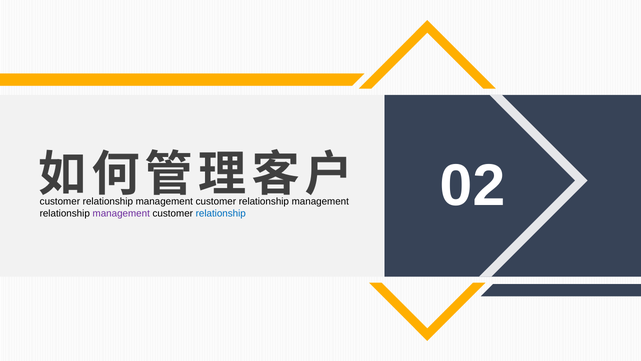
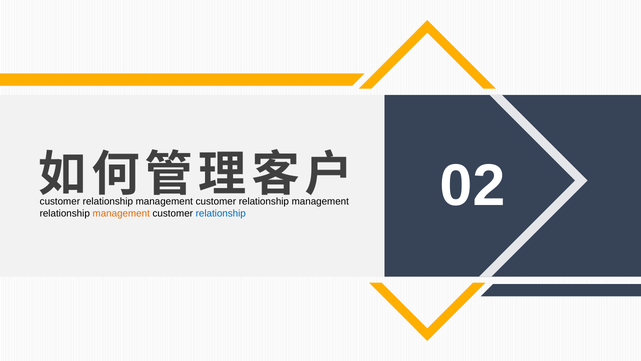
management colour: purple -> orange (121, 213)
